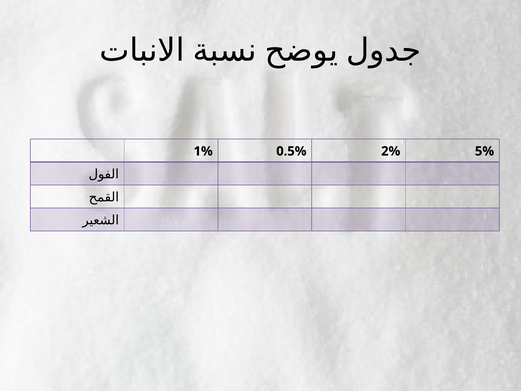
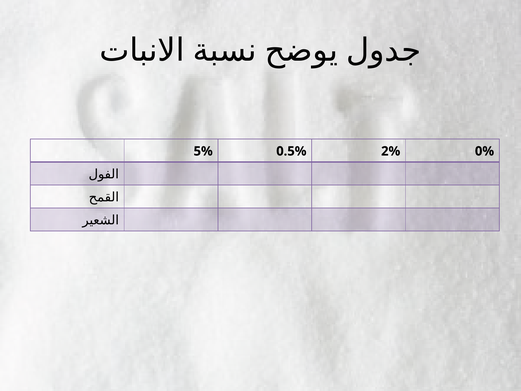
1%: 1% -> 5% (203, 151)
5%: 5% -> 0% (484, 151)
